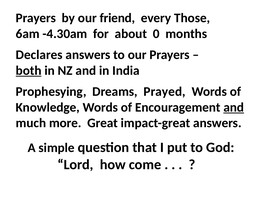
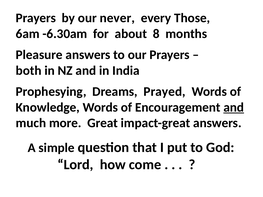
friend: friend -> never (117, 18)
-4.30am: -4.30am -> -6.30am (65, 34)
0: 0 -> 8 (156, 34)
Declares: Declares -> Pleasure (39, 55)
both underline: present -> none (29, 71)
